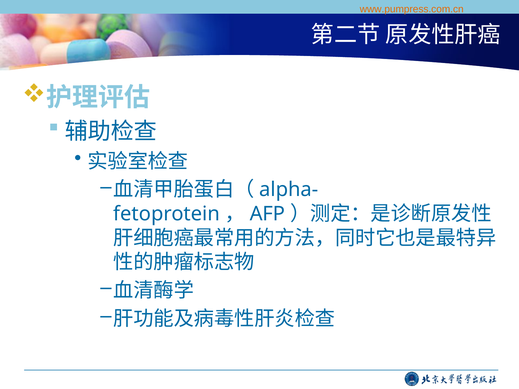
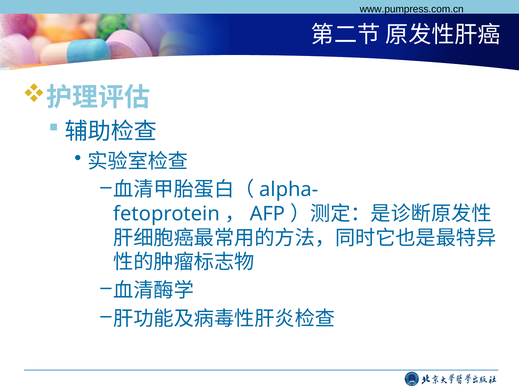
www.pumpress.com.cn colour: orange -> black (412, 9)
